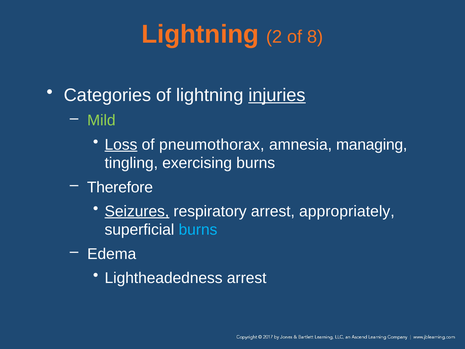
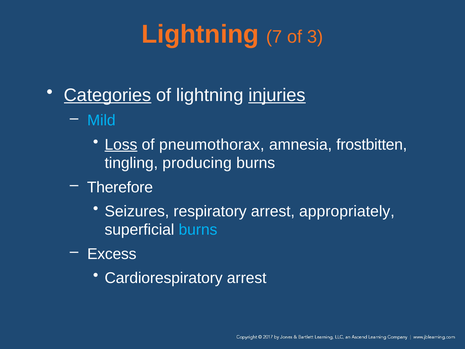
2: 2 -> 7 (274, 37)
8: 8 -> 3 (315, 37)
Categories underline: none -> present (108, 95)
Mild colour: light green -> light blue (101, 120)
managing: managing -> frostbitten (372, 144)
exercising: exercising -> producing (197, 163)
Seizures underline: present -> none (137, 211)
Edema: Edema -> Excess (112, 254)
Lightheadedness: Lightheadedness -> Cardiorespiratory (164, 278)
